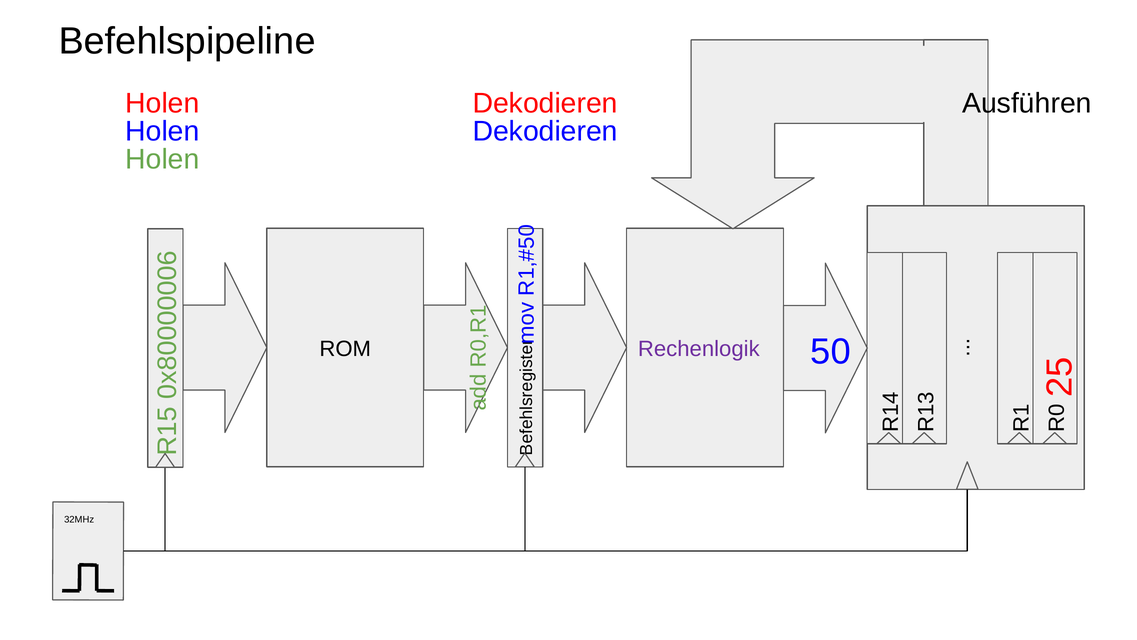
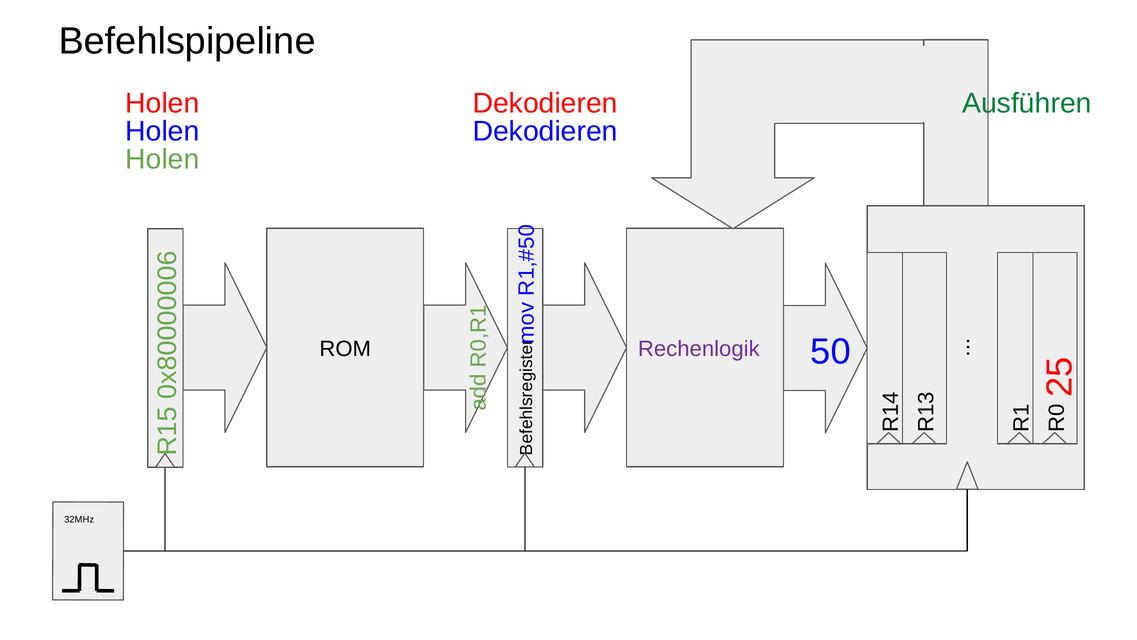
Ausführen colour: black -> green (1027, 103)
